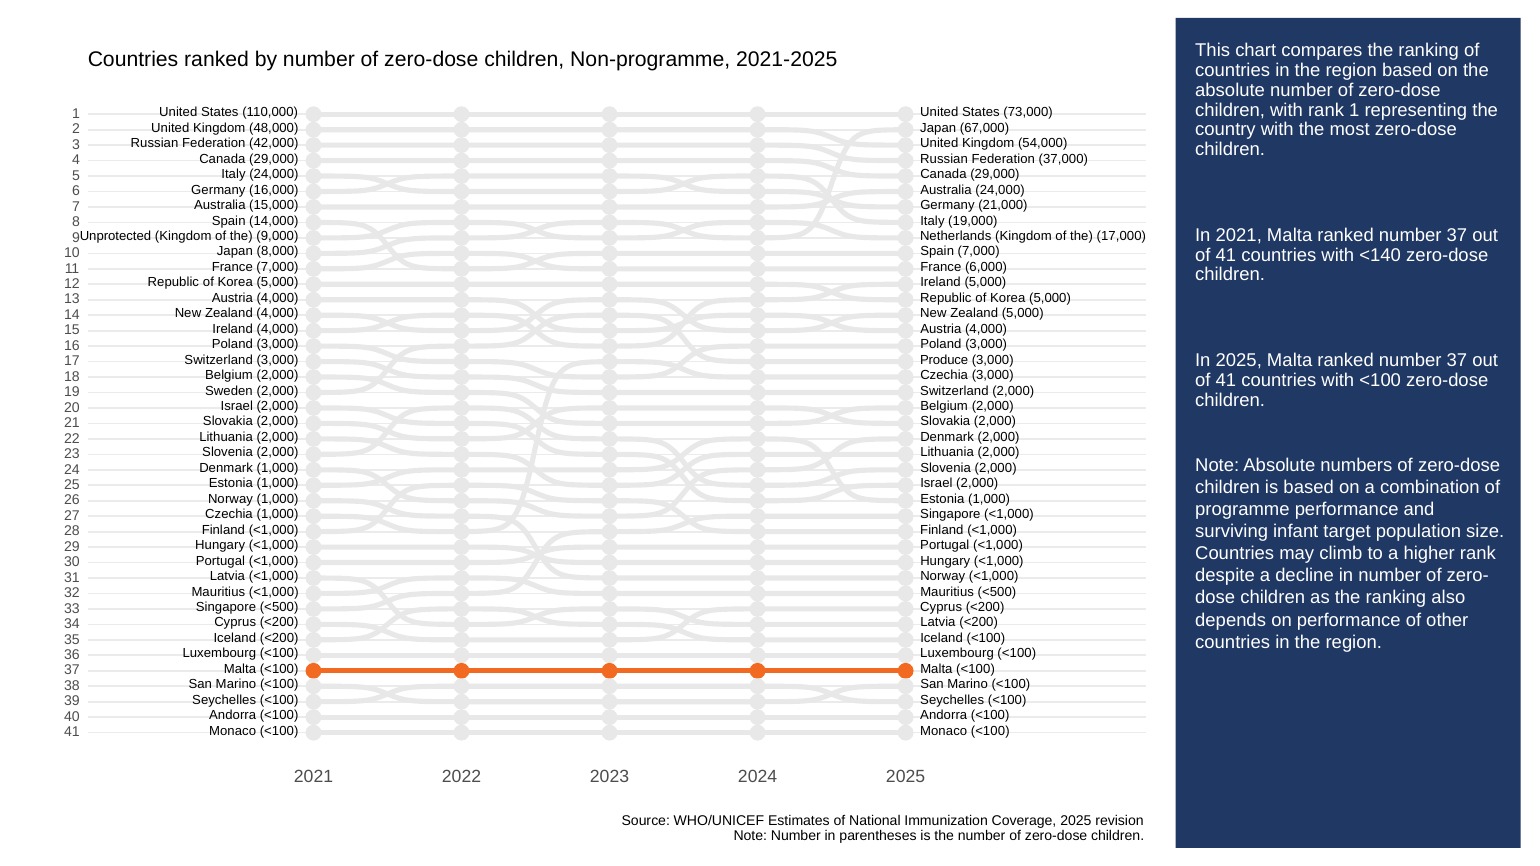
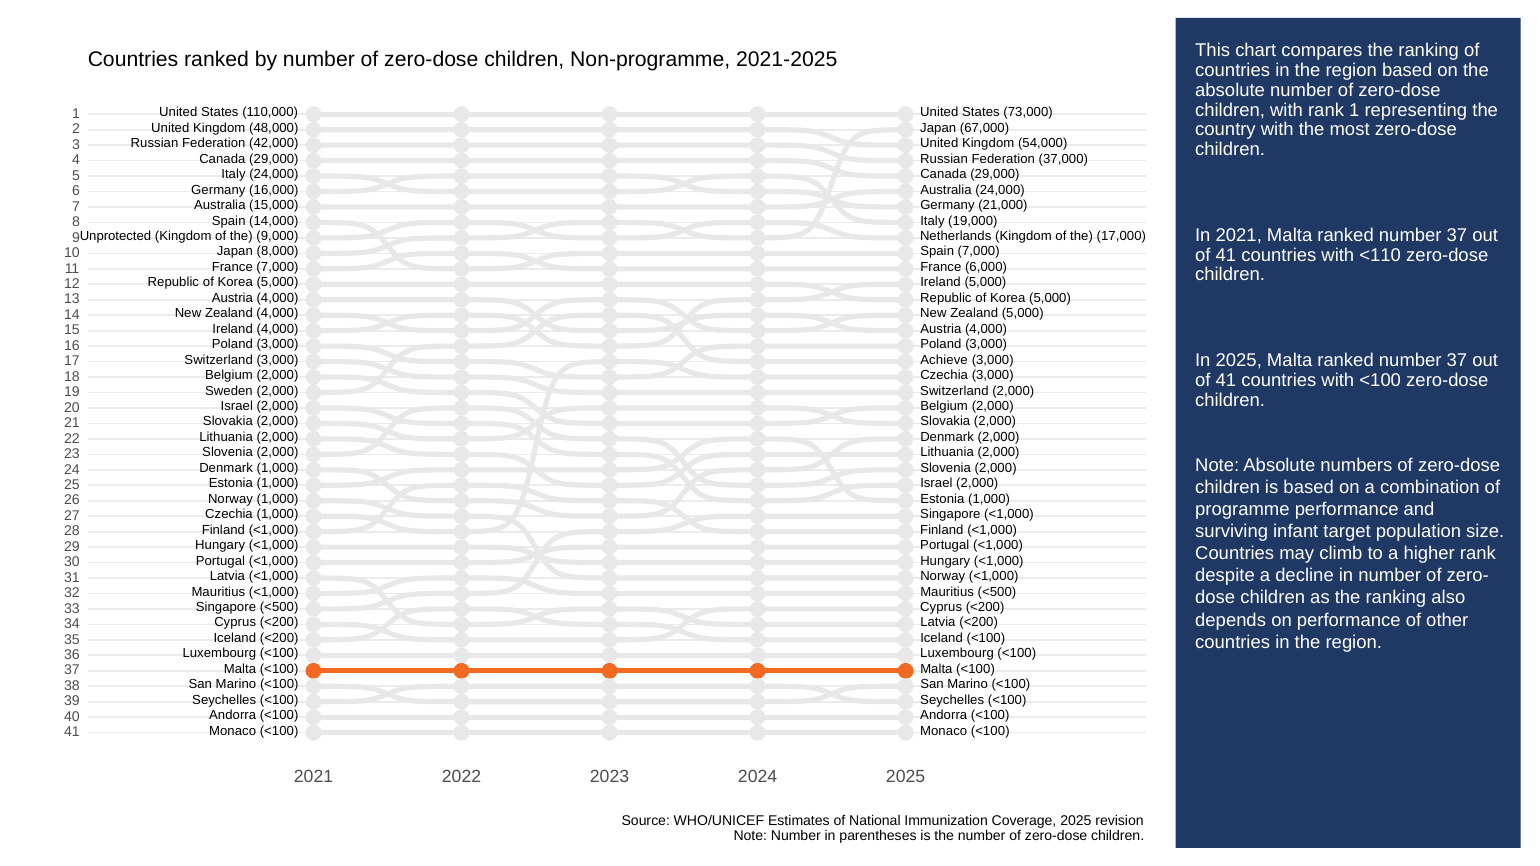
<140: <140 -> <110 (1380, 255)
Produce: Produce -> Achieve (944, 360)
